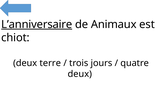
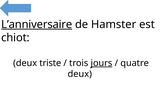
Animaux: Animaux -> Hamster (114, 24)
terre: terre -> triste (50, 63)
jours underline: none -> present (101, 63)
